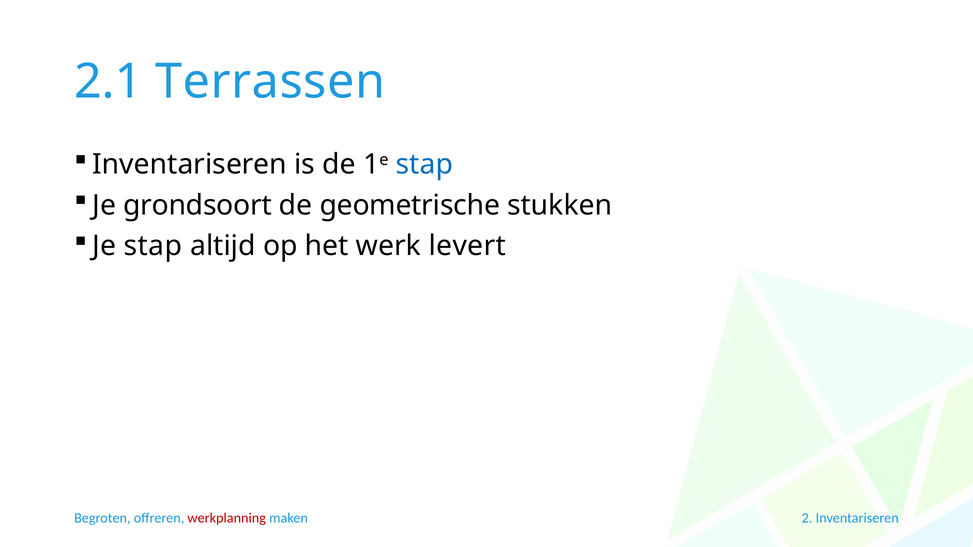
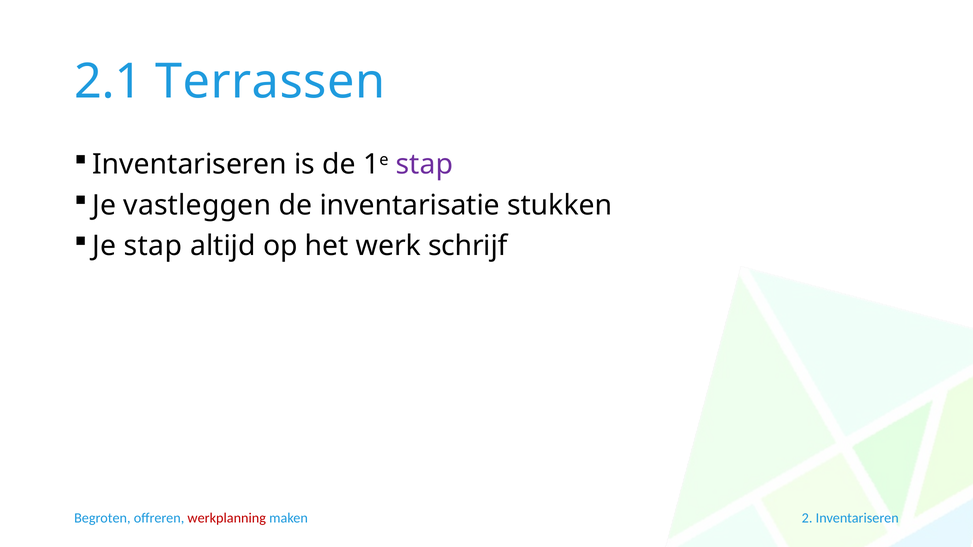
stap colour: blue -> purple (424, 165)
grondsoort: grondsoort -> vastleggen (197, 205)
geometrische: geometrische -> inventarisatie (410, 205)
levert: levert -> schrijf (468, 246)
